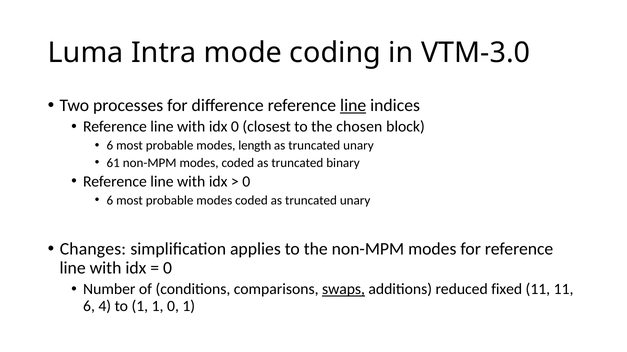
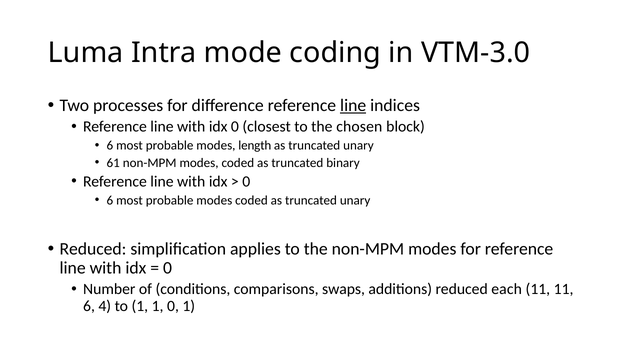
Changes: Changes -> Reduced (93, 249)
swaps underline: present -> none (344, 290)
fixed: fixed -> each (507, 290)
